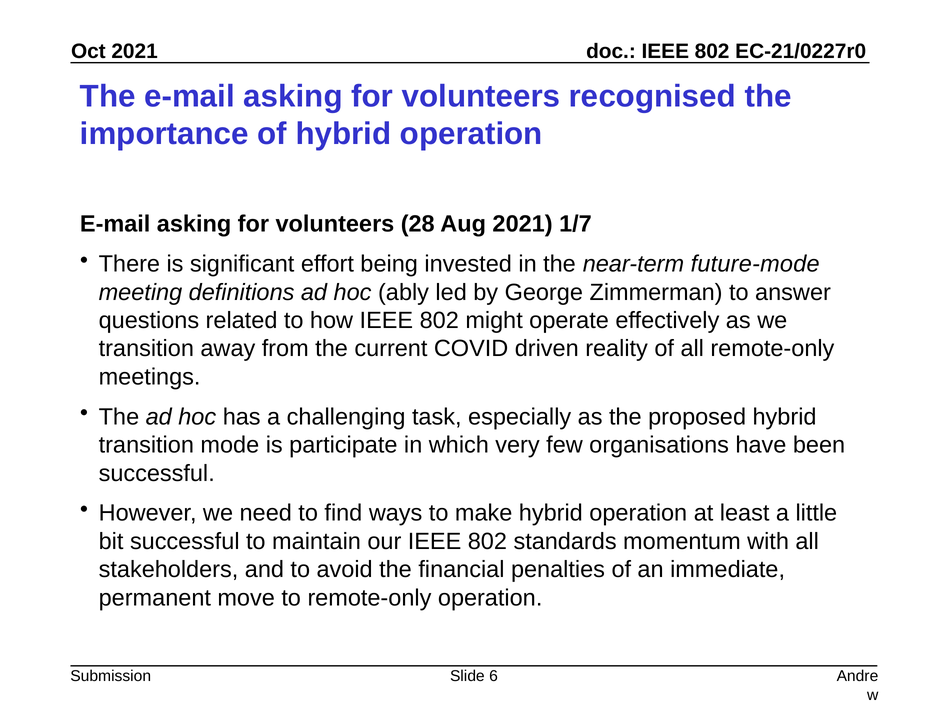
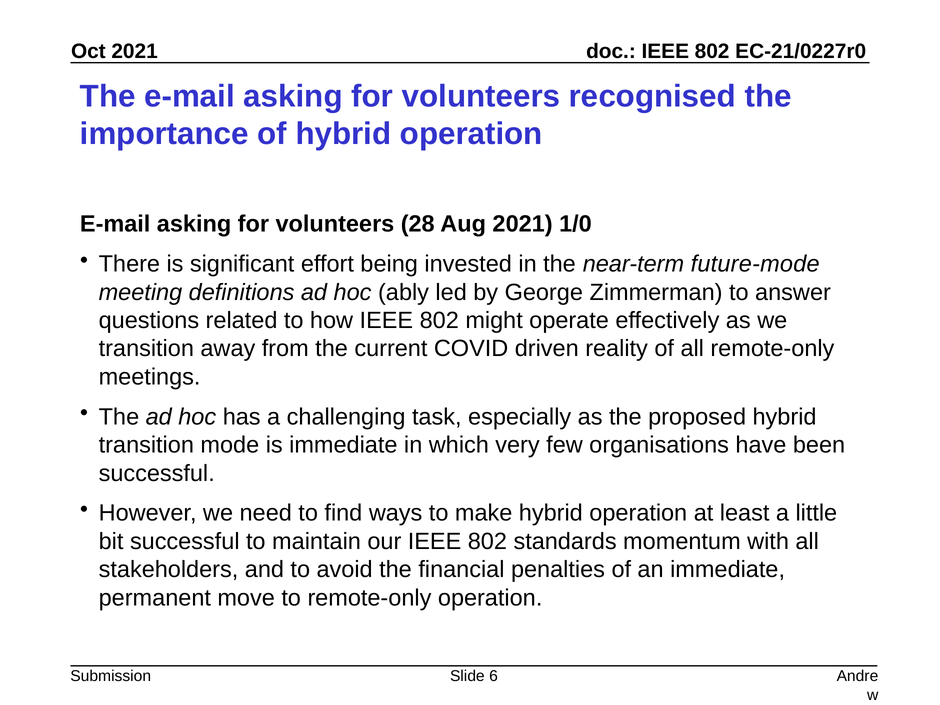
1/7: 1/7 -> 1/0 (575, 224)
is participate: participate -> immediate (343, 445)
